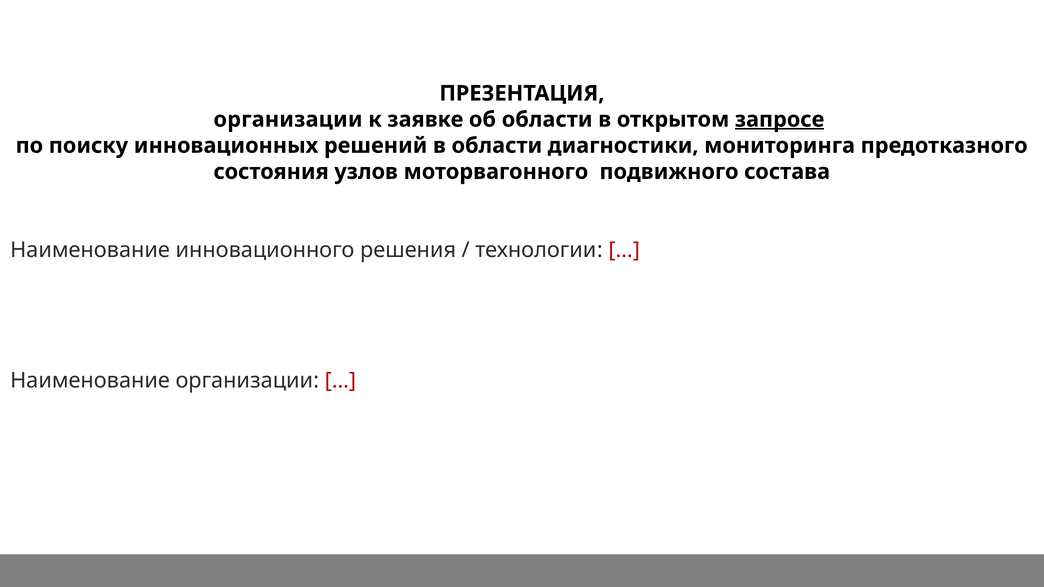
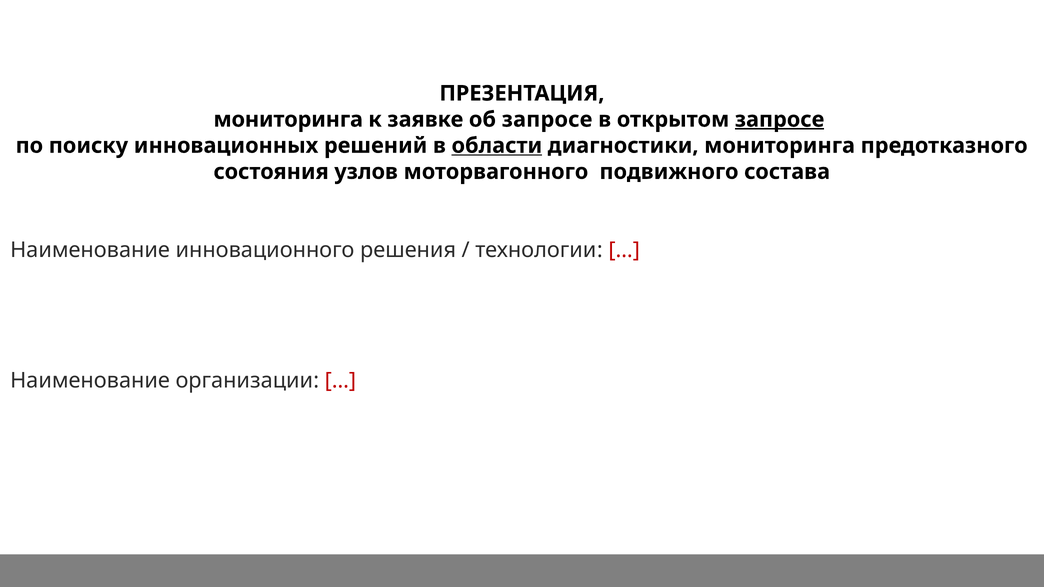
организации: организации -> мониторинга (288, 120)
об области: области -> запросе (547, 120)
области underline: none -> present (497, 146)
